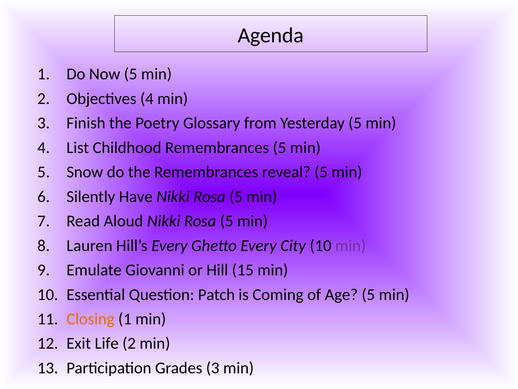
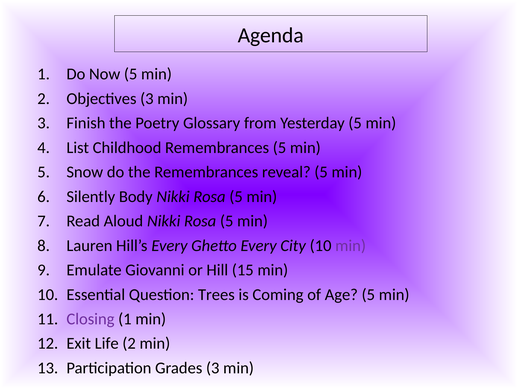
Objectives 4: 4 -> 3 (147, 99)
Have: Have -> Body (136, 196)
Patch: Patch -> Trees (216, 294)
Closing colour: orange -> purple (90, 319)
